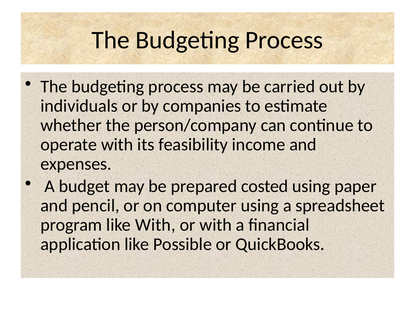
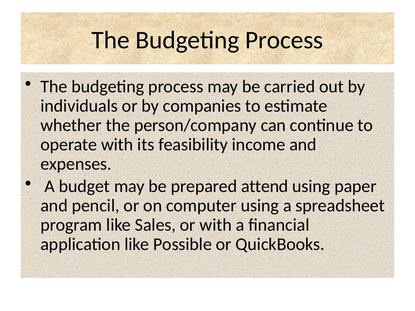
costed: costed -> attend (265, 187)
like With: With -> Sales (155, 225)
